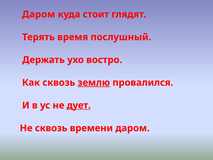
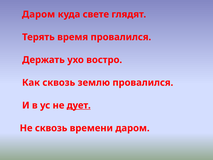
стоит: стоит -> свете (96, 14)
время послушный: послушный -> провалился (121, 37)
землю underline: present -> none (94, 82)
